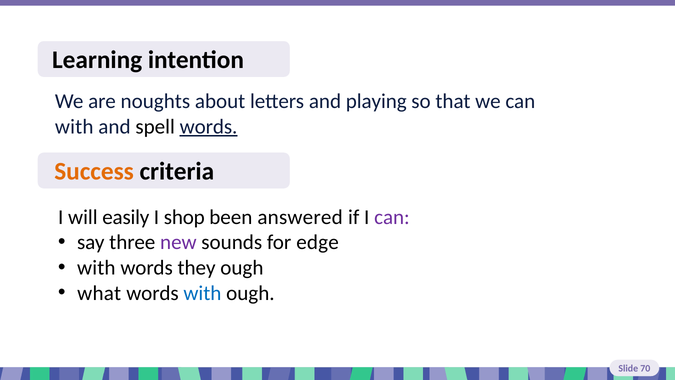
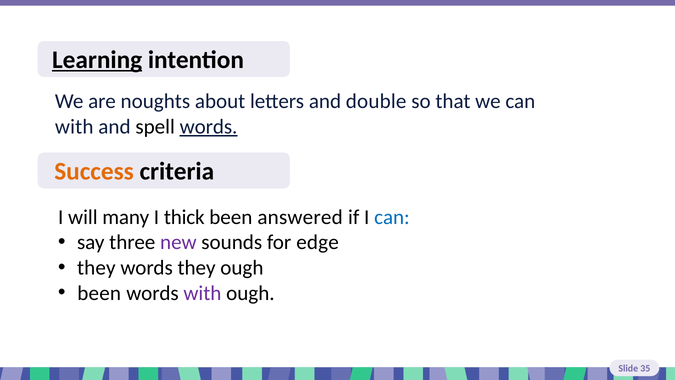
Learning underline: none -> present (97, 60)
playing: playing -> double (376, 101)
easily: easily -> many (126, 217)
shop: shop -> thick (184, 217)
can colour: purple -> blue (392, 217)
with: with -> they (96, 268)
what: what -> been (99, 293)
with colour: blue -> purple (202, 293)
70: 70 -> 35 (645, 368)
